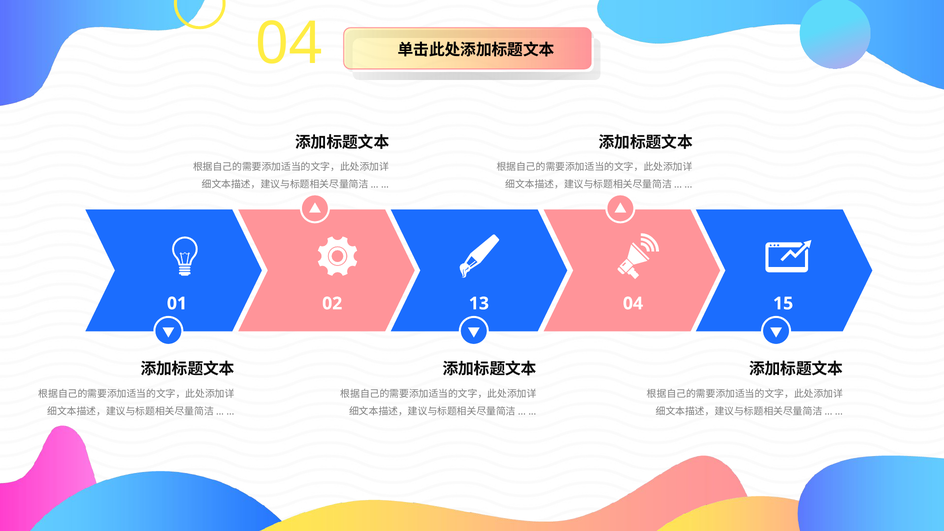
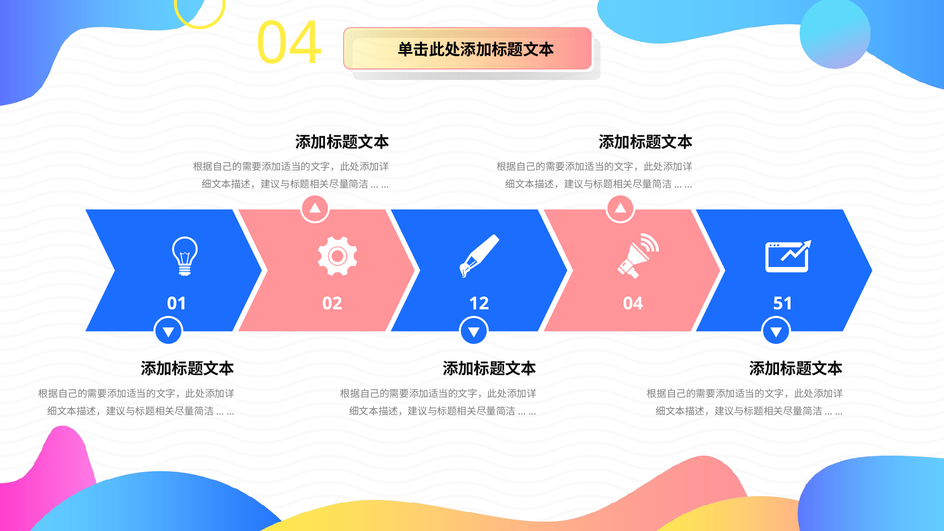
13: 13 -> 12 (479, 304)
15: 15 -> 51 (783, 304)
